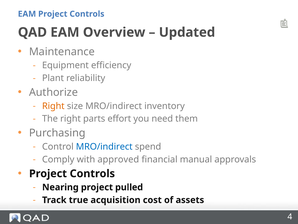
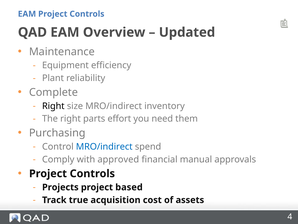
Authorize: Authorize -> Complete (53, 92)
Right colour: orange -> black (53, 106)
Nearing: Nearing -> Projects (60, 187)
pulled: pulled -> based (129, 187)
